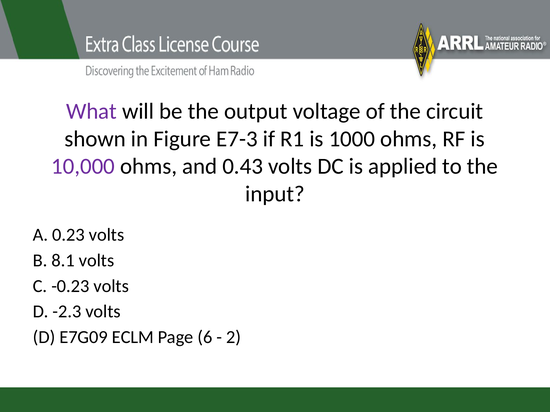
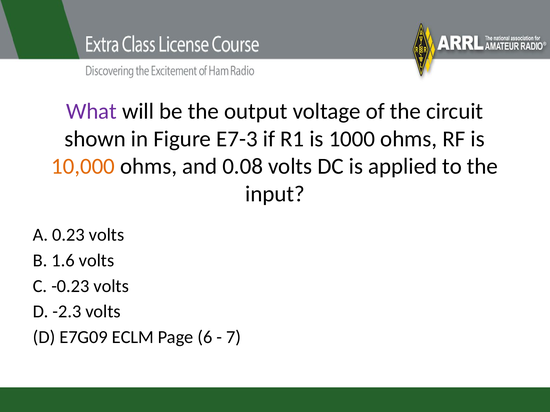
10,000 colour: purple -> orange (83, 167)
0.43: 0.43 -> 0.08 (243, 167)
8.1: 8.1 -> 1.6 (63, 261)
2: 2 -> 7 (234, 338)
